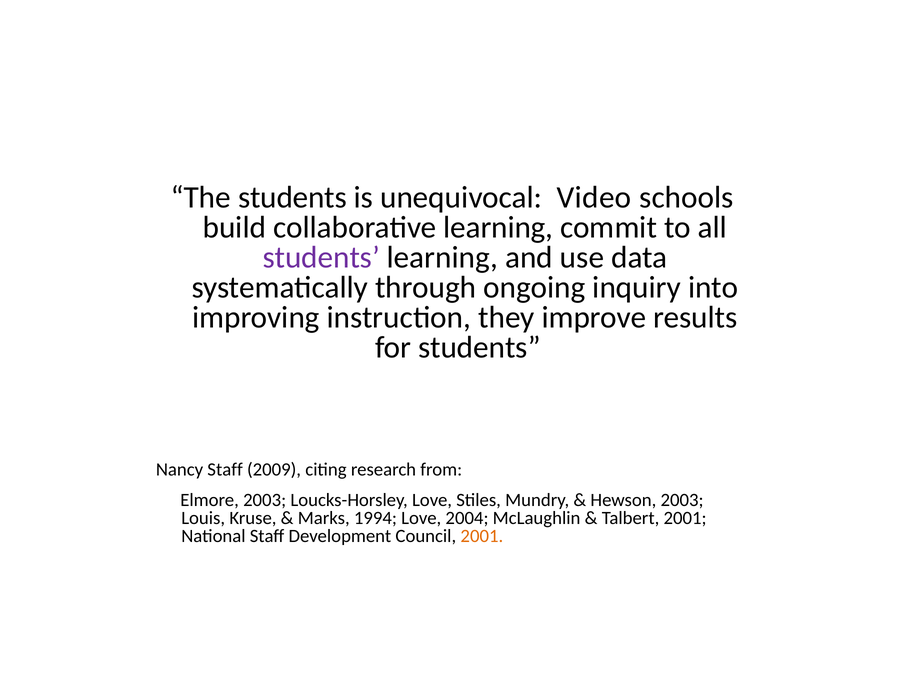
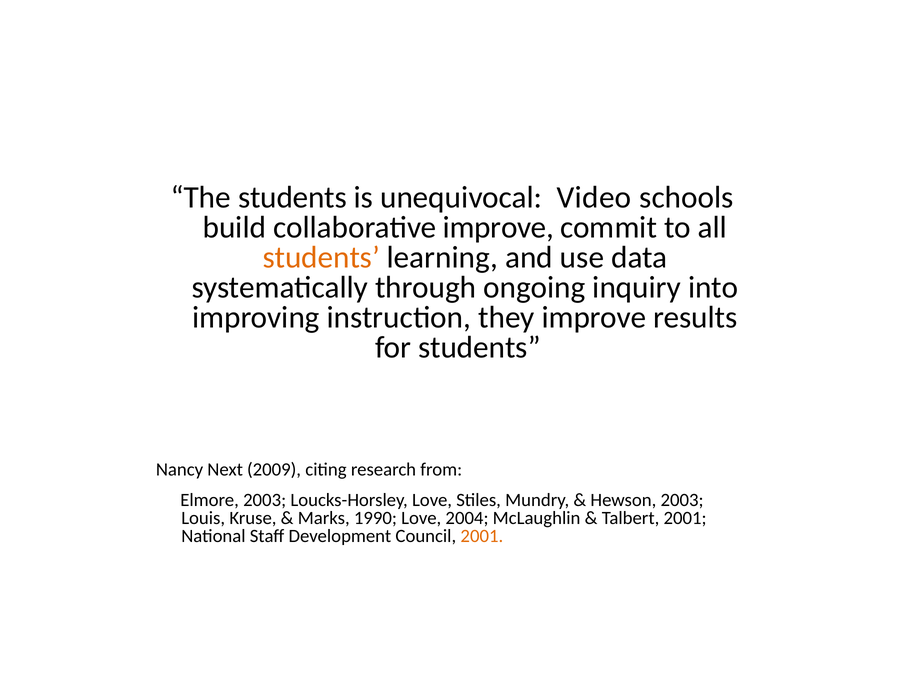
collaborative learning: learning -> improve (498, 228)
students colour: purple -> orange (321, 258)
Nancy Staff: Staff -> Next (225, 470)
1994: 1994 -> 1990 (375, 518)
